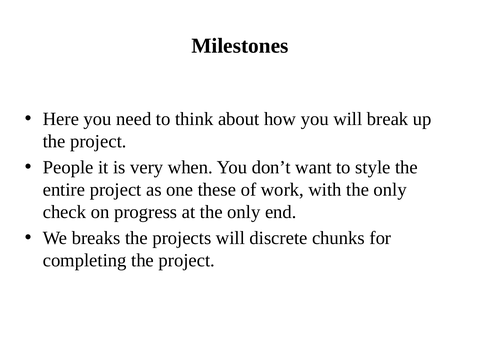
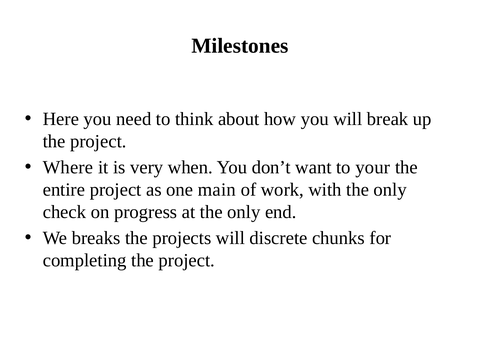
People: People -> Where (68, 167)
style: style -> your (373, 167)
these: these -> main (217, 190)
